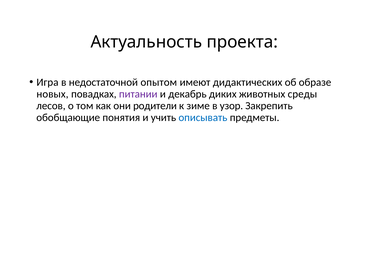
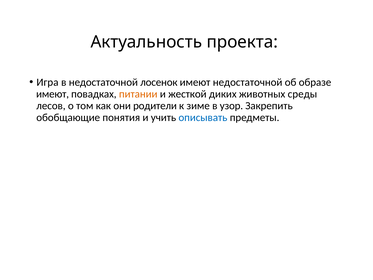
опытом: опытом -> лосенок (159, 82)
имеют дидактических: дидактических -> недостаточной (248, 82)
новых: новых -> имеют (53, 94)
питании colour: purple -> orange (138, 94)
декабрь: декабрь -> жесткой (187, 94)
